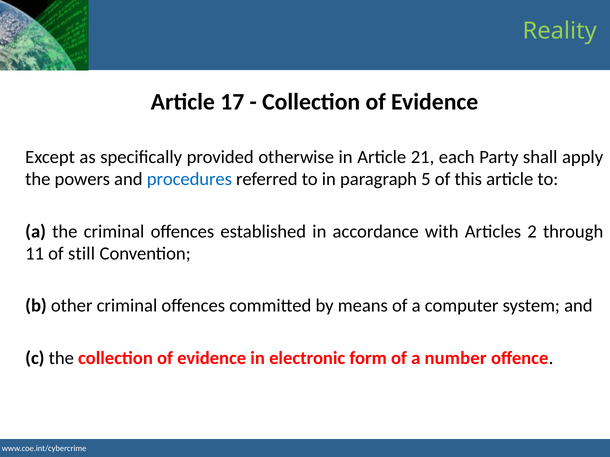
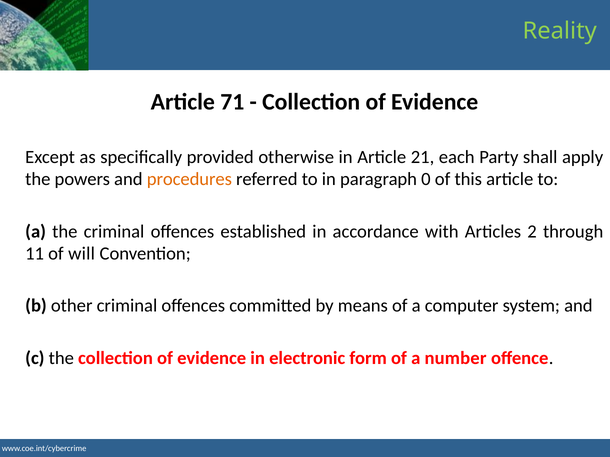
17: 17 -> 71 (232, 102)
procedures colour: blue -> orange (189, 179)
5: 5 -> 0 (426, 179)
still: still -> will (82, 254)
